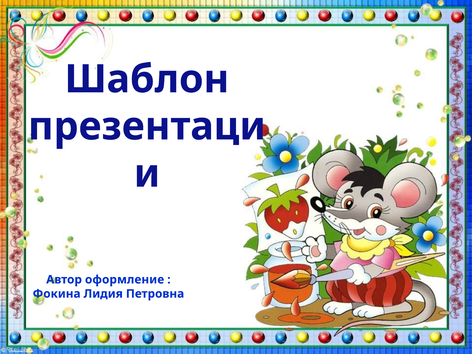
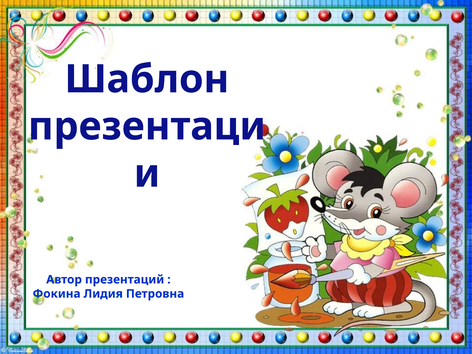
оформление: оформление -> презентаций (125, 280)
